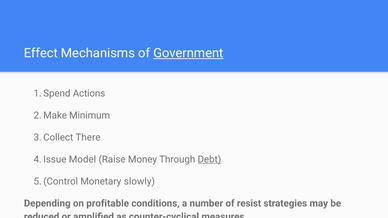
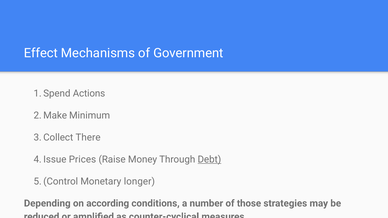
Government underline: present -> none (188, 53)
Model: Model -> Prices (82, 160)
slowly: slowly -> longer (139, 182)
profitable: profitable -> according (108, 204)
resist: resist -> those (249, 204)
